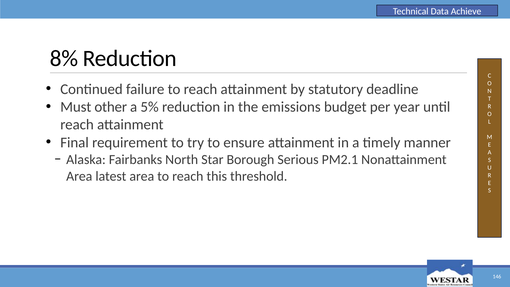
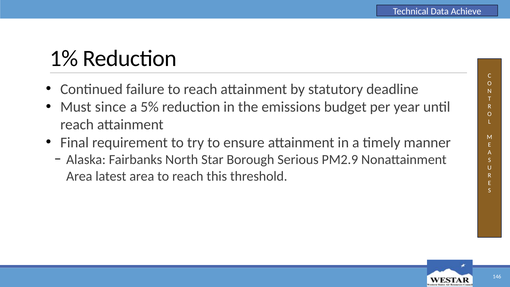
8%: 8% -> 1% (64, 58)
other: other -> since (111, 107)
PM2.1: PM2.1 -> PM2.9 (340, 160)
